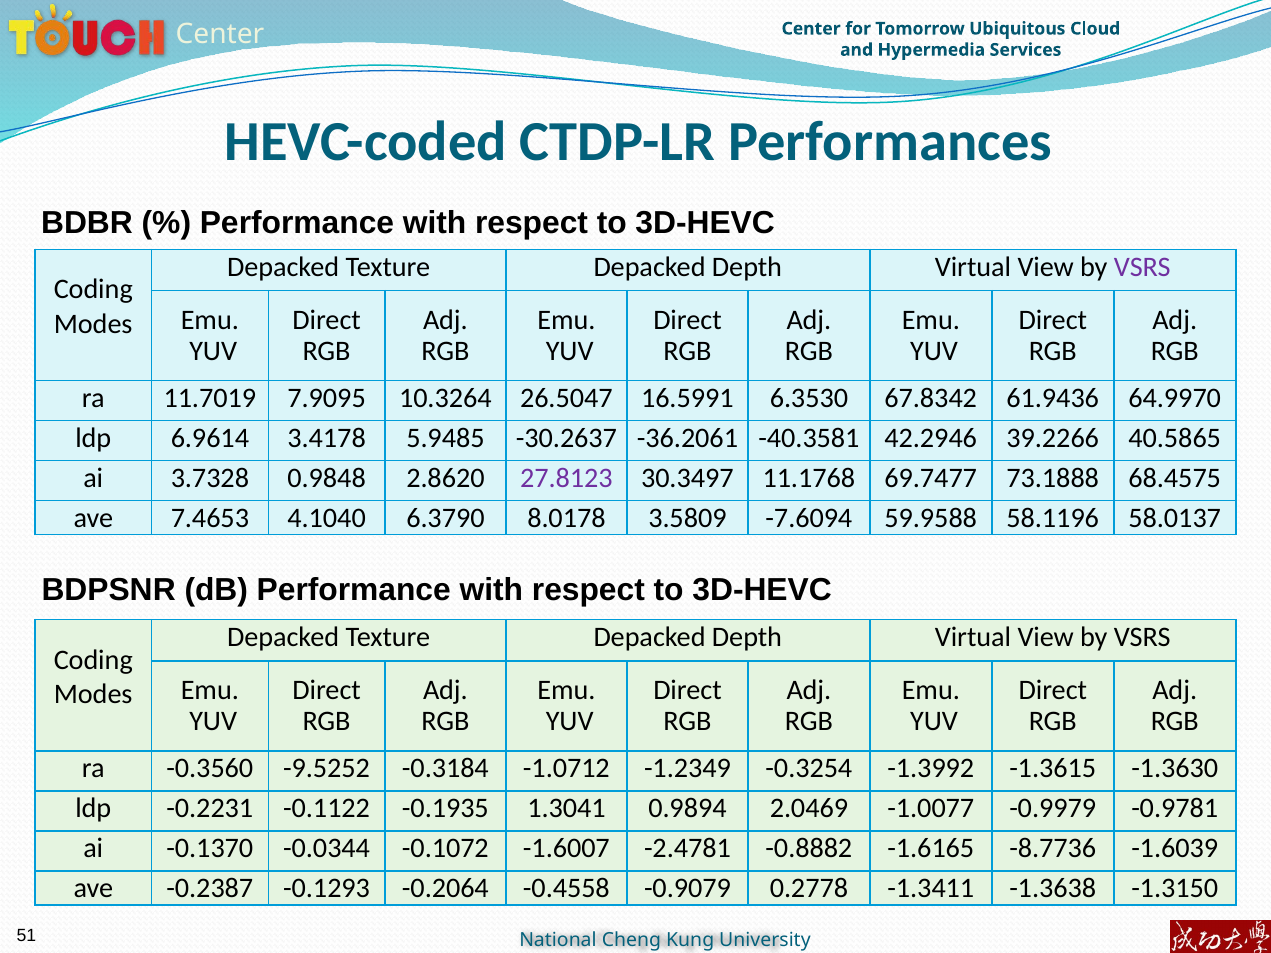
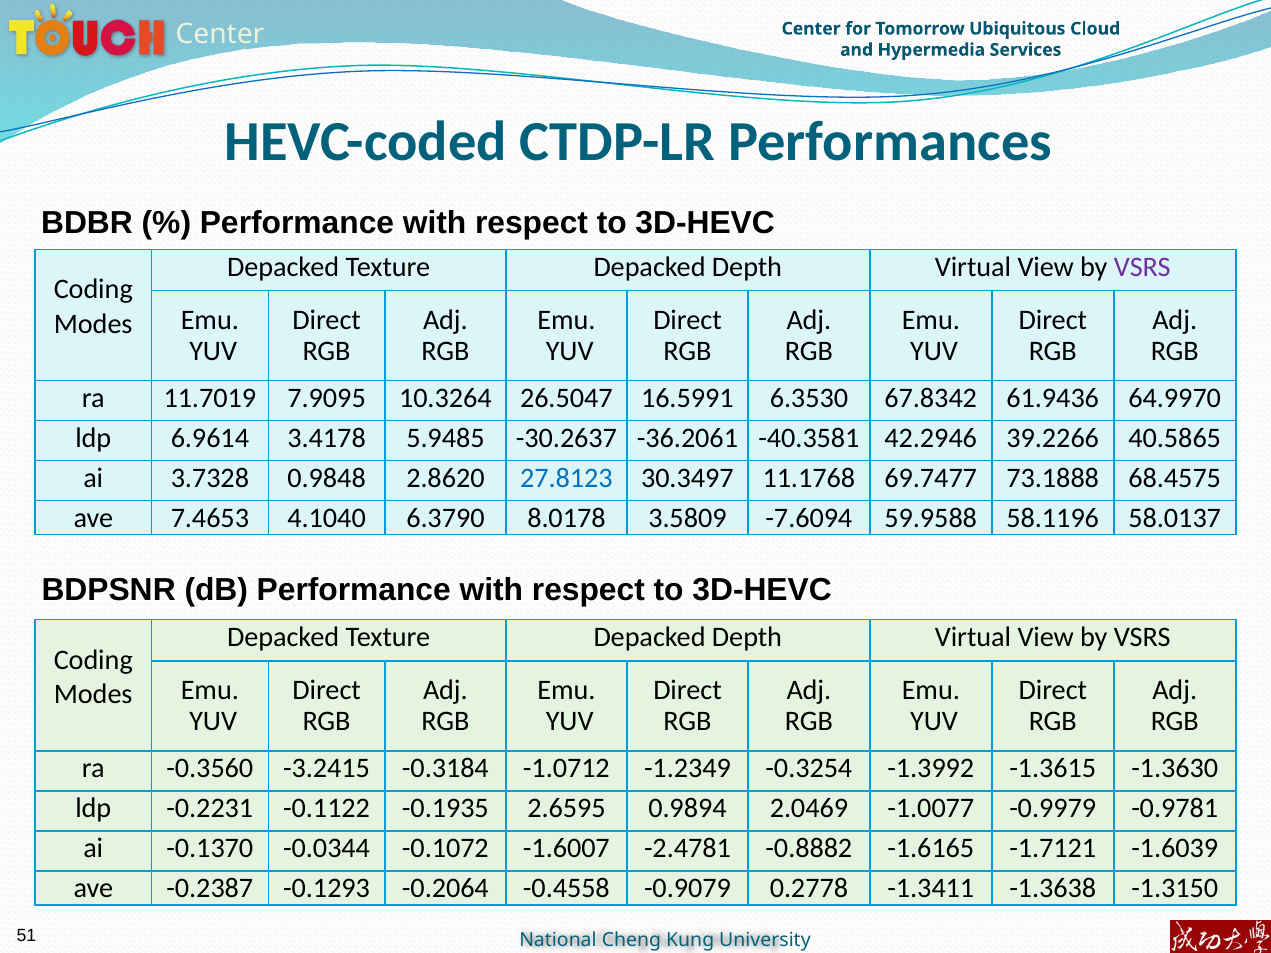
27.8123 colour: purple -> blue (566, 478)
-9.5252: -9.5252 -> -3.2415 (327, 769)
1.3041: 1.3041 -> 2.6595 (567, 809)
-8.7736: -8.7736 -> -1.7121 (1053, 849)
